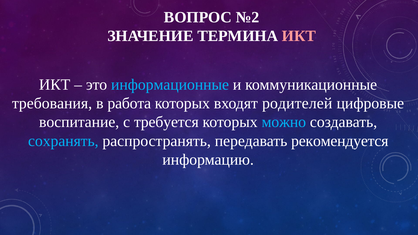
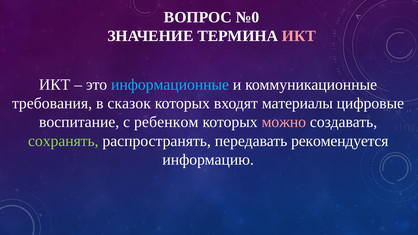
№2: №2 -> №0 (248, 17)
работа: работа -> сказок (129, 103)
родителей: родителей -> материалы (297, 103)
требуется: требуется -> ребенком (166, 122)
можно colour: light blue -> pink (284, 122)
сохранять colour: light blue -> light green (63, 141)
